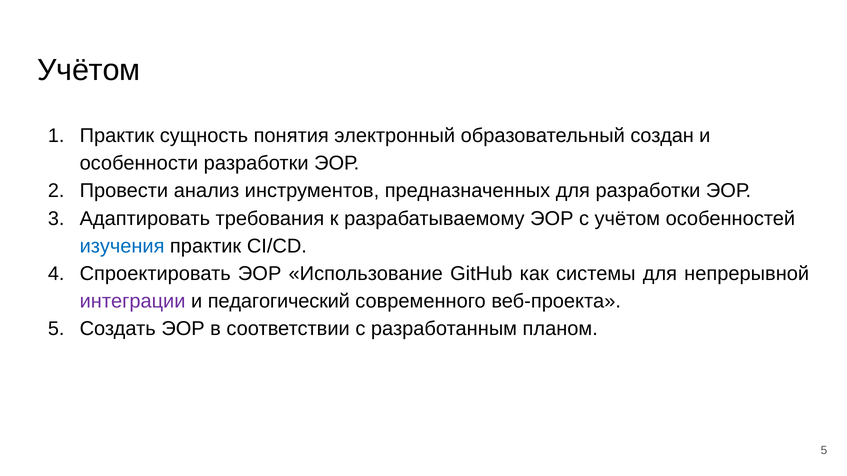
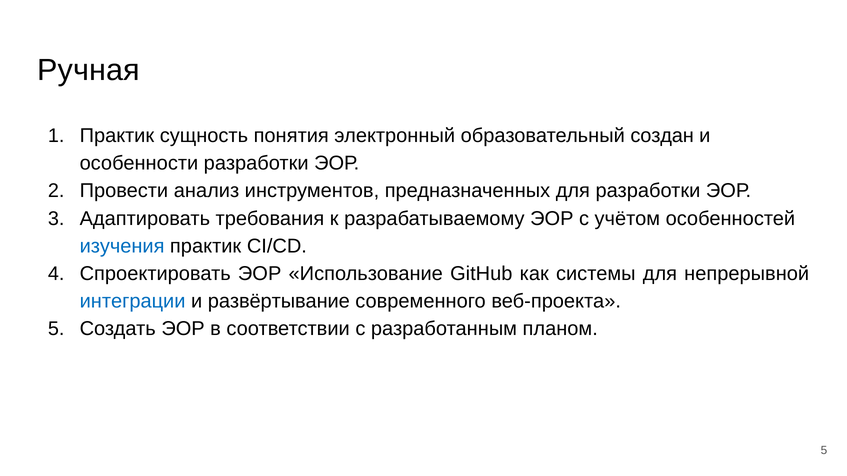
Учётом: Учётом -> Ручная (89, 70)
интеграции colour: purple -> blue (133, 301)
педагогический: педагогический -> развёртывание (279, 301)
